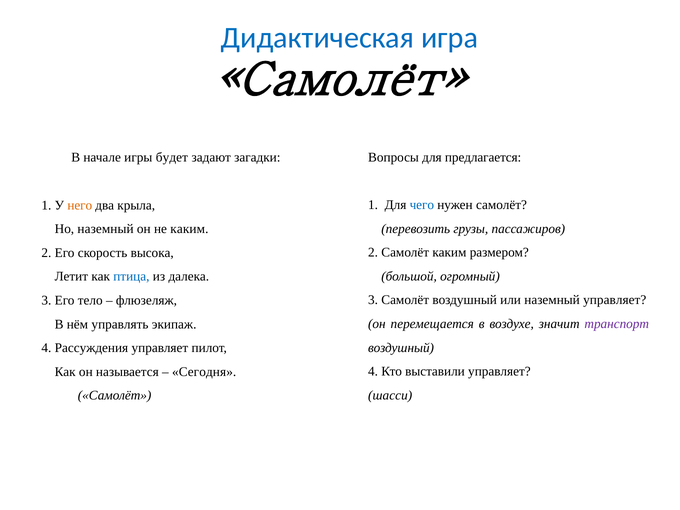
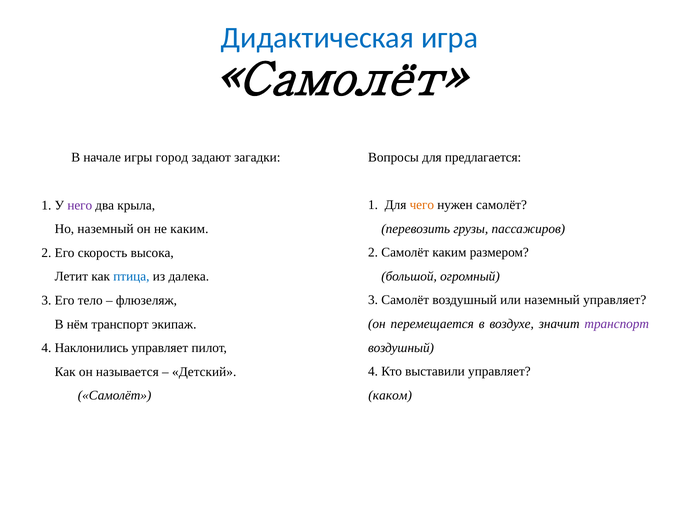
будет: будет -> город (172, 158)
чего colour: blue -> orange (422, 205)
него colour: orange -> purple (80, 205)
нём управлять: управлять -> транспорт (120, 324)
Рассуждения: Рассуждения -> Наклонились (92, 348)
Сегодня: Сегодня -> Детский (204, 372)
шасси: шасси -> каком (390, 395)
